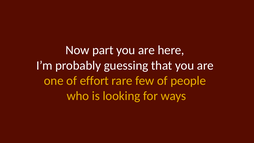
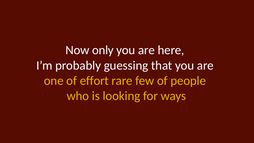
part: part -> only (103, 50)
